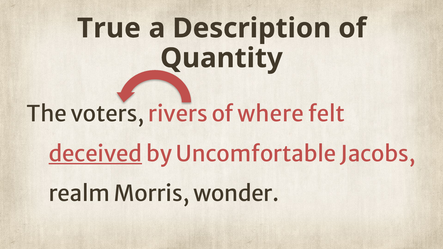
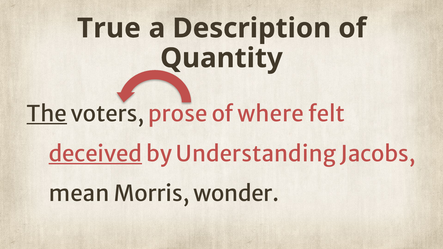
The underline: none -> present (47, 114)
rivers: rivers -> prose (178, 114)
Uncomfortable: Uncomfortable -> Understanding (256, 154)
realm: realm -> mean (79, 194)
